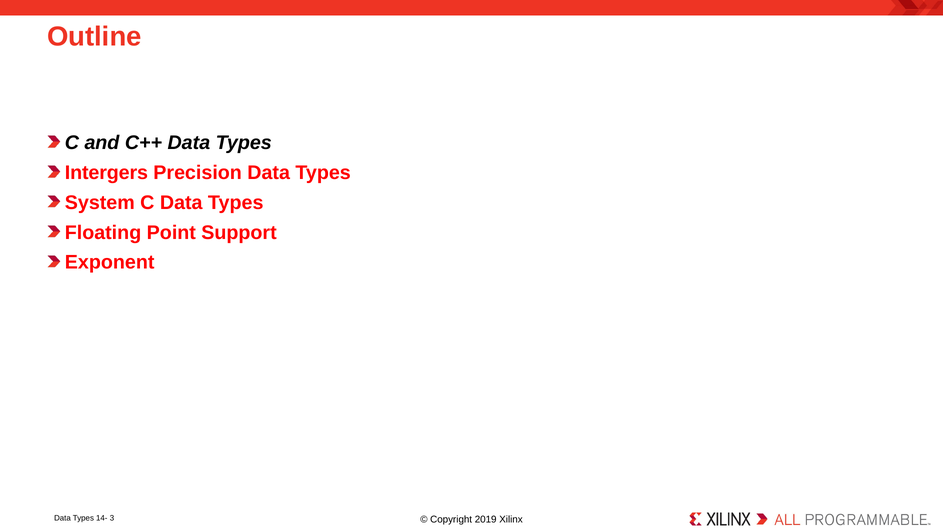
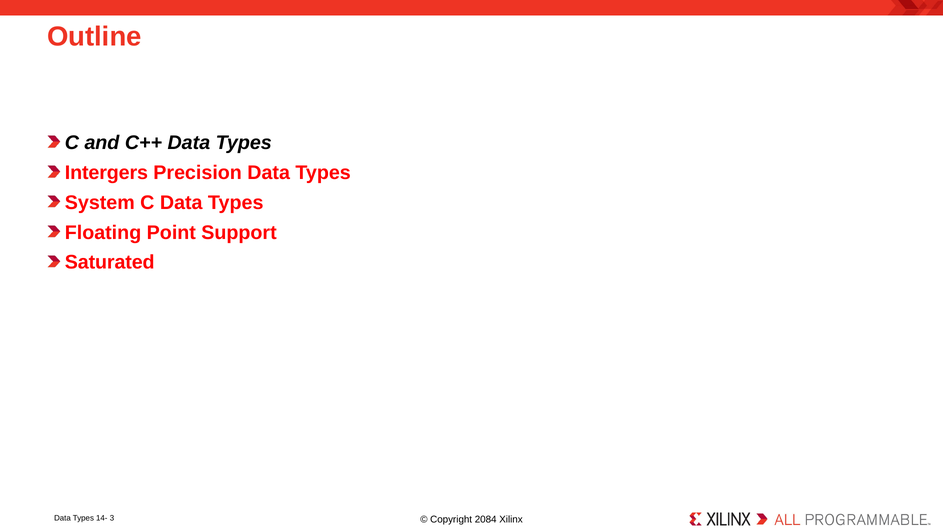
Exponent: Exponent -> Saturated (110, 262)
2019: 2019 -> 2084 (486, 519)
